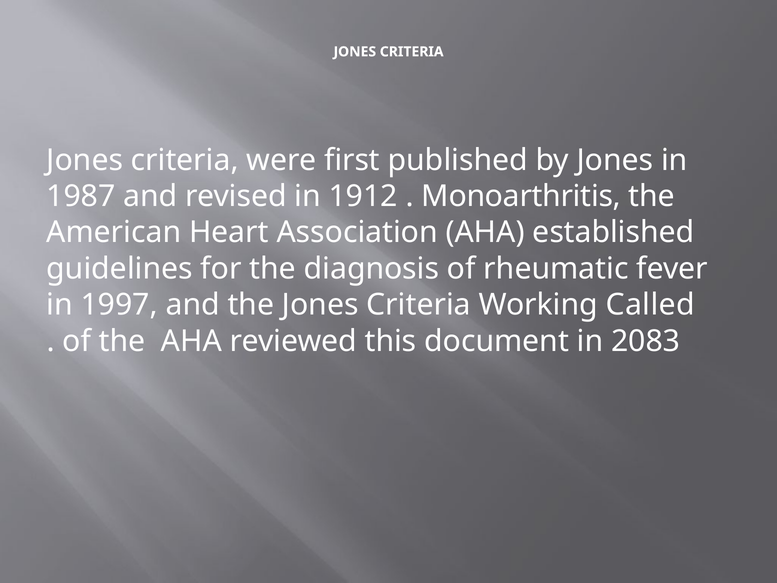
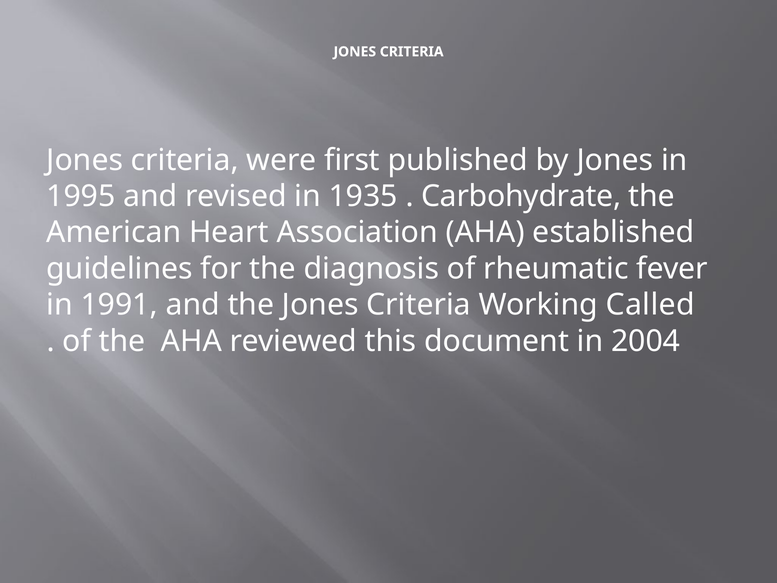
1987: 1987 -> 1995 (81, 196)
1912: 1912 -> 1935 (363, 196)
Monoarthritis: Monoarthritis -> Carbohydrate (521, 196)
1997: 1997 -> 1991 (119, 305)
2083: 2083 -> 2004 (646, 341)
